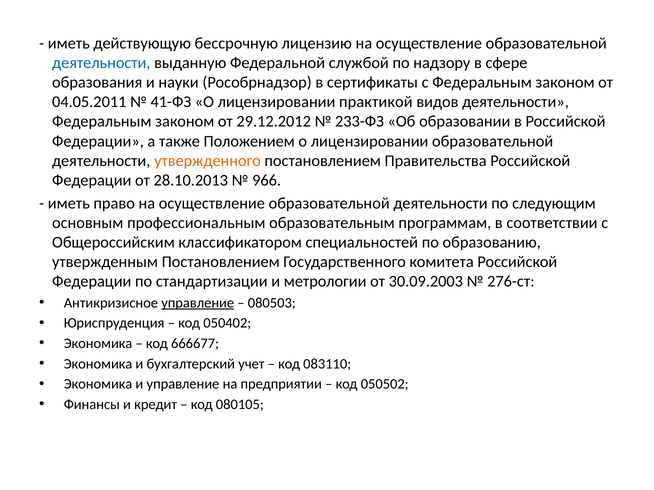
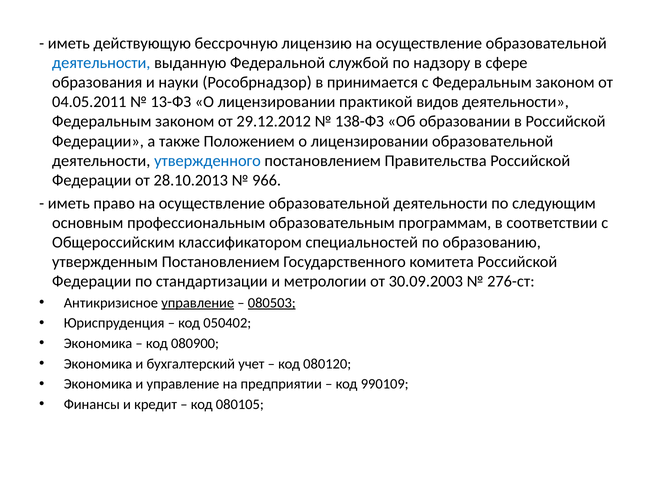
сертификаты: сертификаты -> принимается (372, 82)
41-ФЗ: 41-ФЗ -> 13-ФЗ (171, 102)
233-ФЗ: 233-ФЗ -> 138-ФЗ (359, 122)
утвержденного colour: orange -> blue (207, 161)
080503 underline: none -> present (272, 303)
666677: 666677 -> 080900 (195, 344)
083110: 083110 -> 080120 (327, 364)
050502: 050502 -> 990109 (385, 385)
